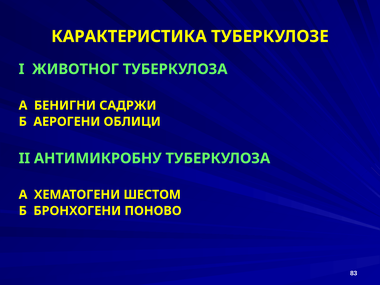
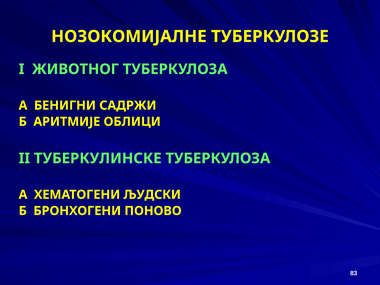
КАРАКТЕРИСТИКА: КАРАКТЕРИСТИКА -> НОЗОКОМИЈАЛНЕ (129, 36)
АЕРОГЕНИ: АЕРОГЕНИ -> АРИТМИЈЕ (67, 122)
АНТИМИКРОБНУ: АНТИМИКРОБНУ -> ТУБЕРКУЛИНСКЕ (98, 158)
ШЕСТОМ: ШЕСТОМ -> ЉУДСКИ (152, 195)
